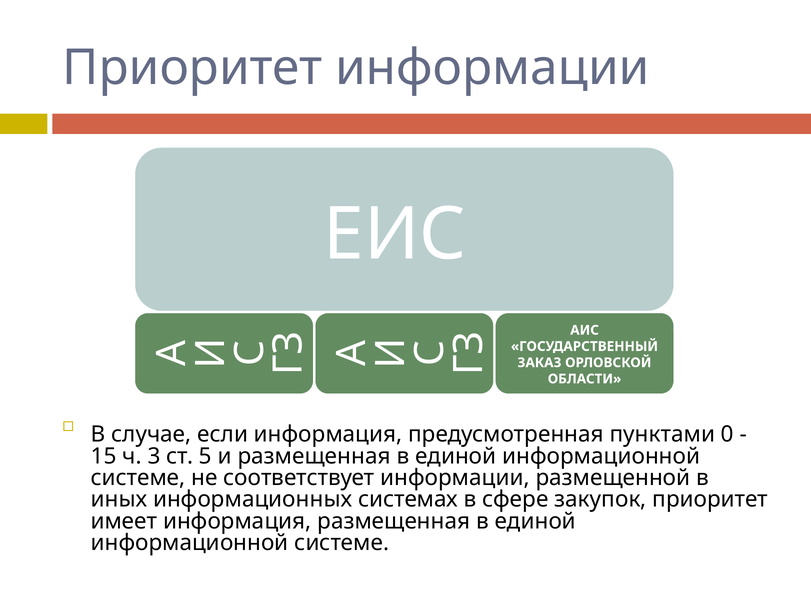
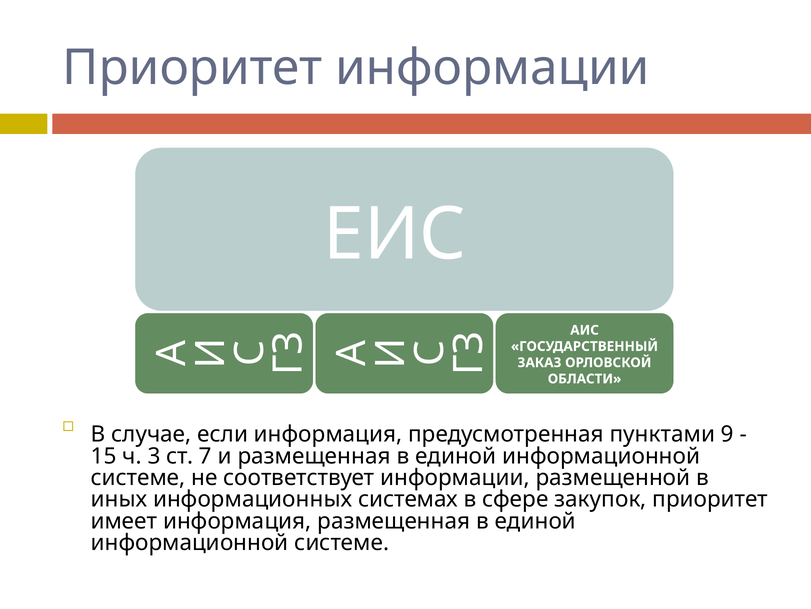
0: 0 -> 9 (727, 434)
5: 5 -> 7 (205, 456)
